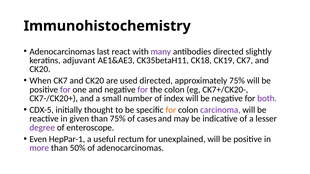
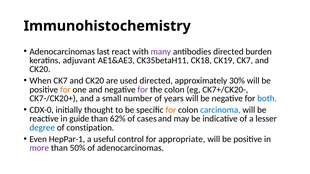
slightly: slightly -> burden (259, 52)
approximately 75%: 75% -> 30% (237, 81)
for colour: purple -> orange (65, 90)
index: index -> years (174, 99)
both colour: purple -> blue (267, 99)
CDX-5: CDX-5 -> CDX-0 (42, 110)
carcinoma colour: purple -> blue (220, 110)
given: given -> guide (79, 119)
than 75%: 75% -> 62% (118, 119)
degree colour: purple -> blue (42, 128)
enteroscope: enteroscope -> constipation (90, 128)
rectum: rectum -> control (131, 140)
unexplained: unexplained -> appropriate (182, 140)
